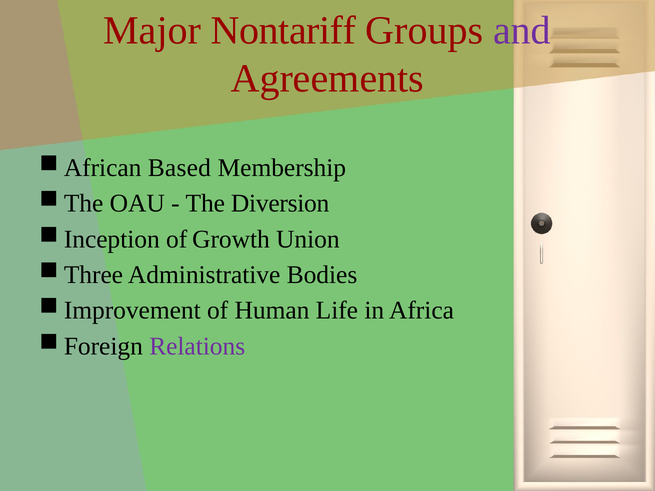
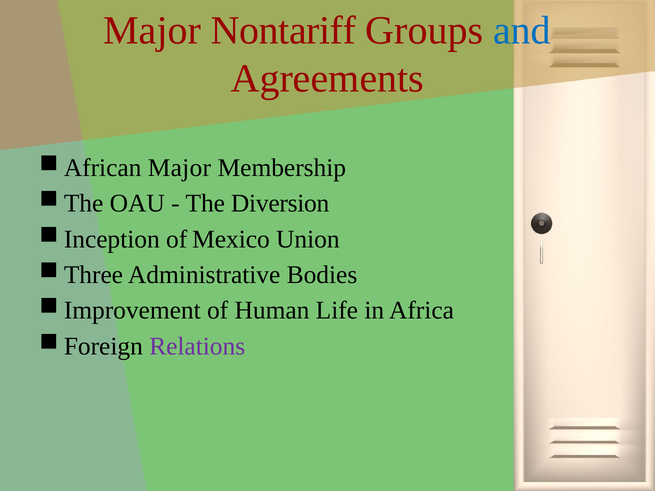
and colour: purple -> blue (522, 31)
Based: Based -> Major (179, 168)
Growth: Growth -> Mexico (231, 239)
